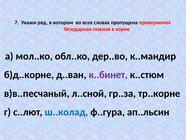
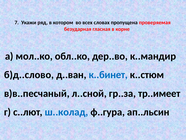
б)д..корне: б)д..корне -> б)д..слово (29, 75)
к..бинет colour: purple -> blue (108, 75)
тр..корне: тр..корне -> тр..имеет (159, 93)
